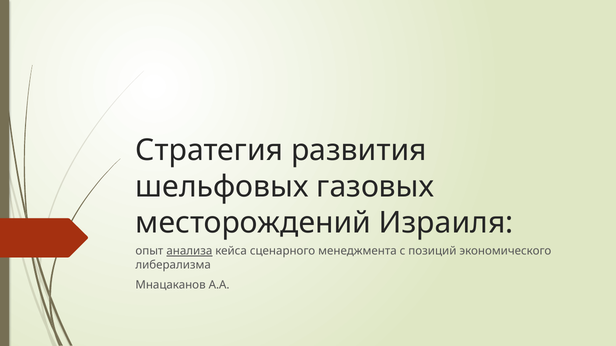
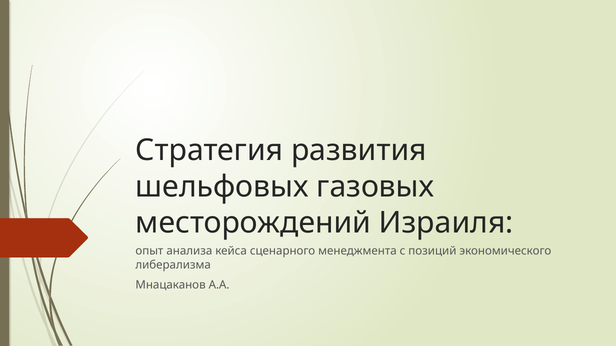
анализа underline: present -> none (189, 251)
